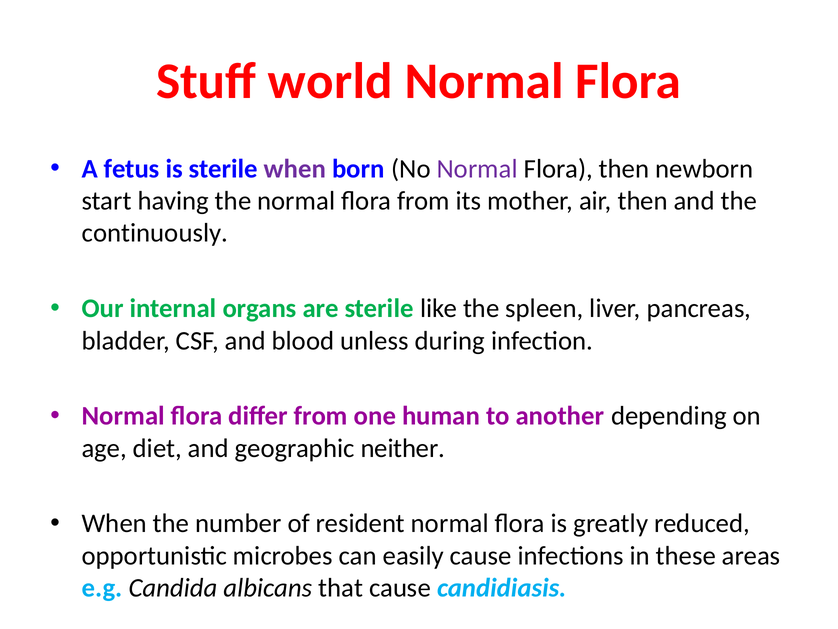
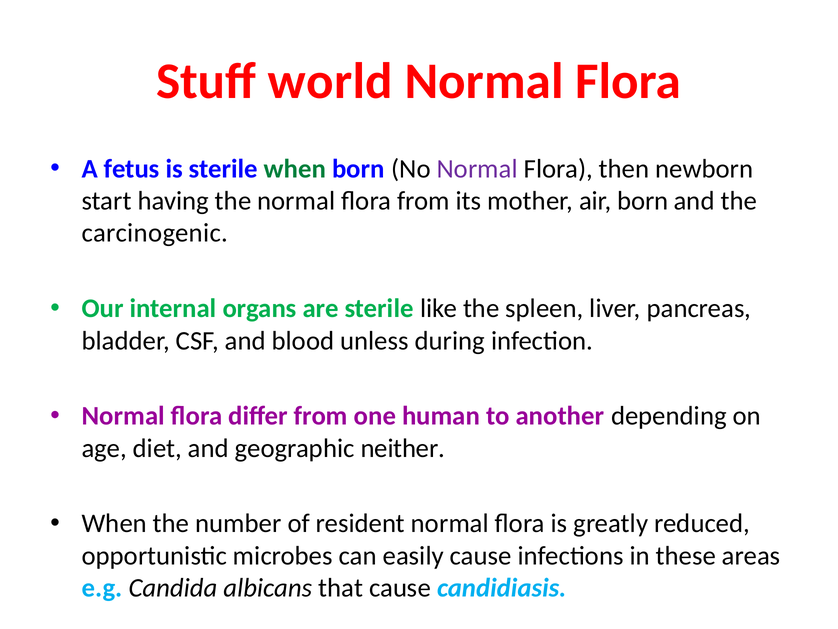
when colour: purple -> green (295, 169)
air then: then -> born (643, 201)
continuously: continuously -> carcinogenic (155, 233)
